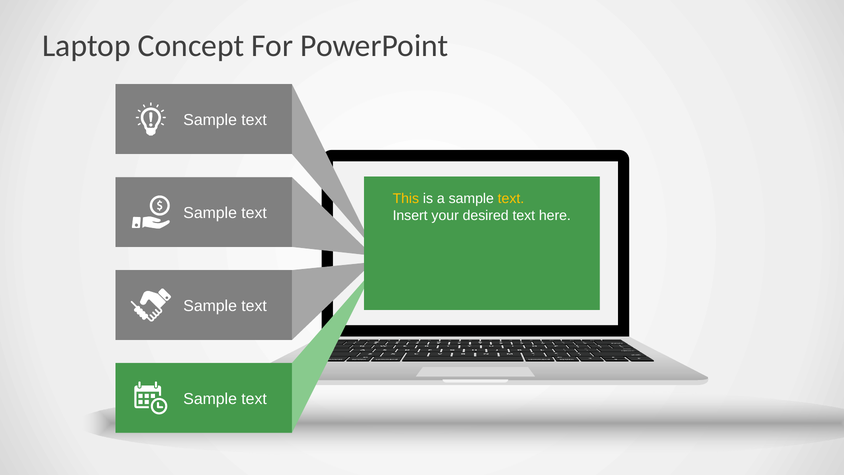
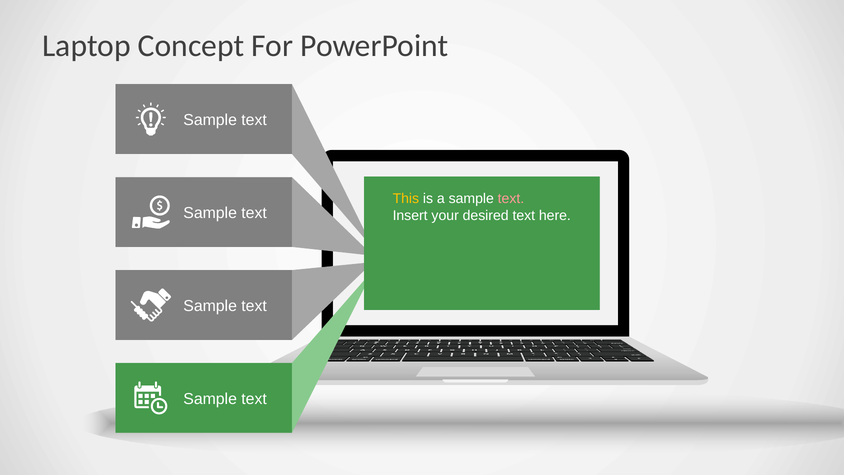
text colour: yellow -> pink (511, 199)
